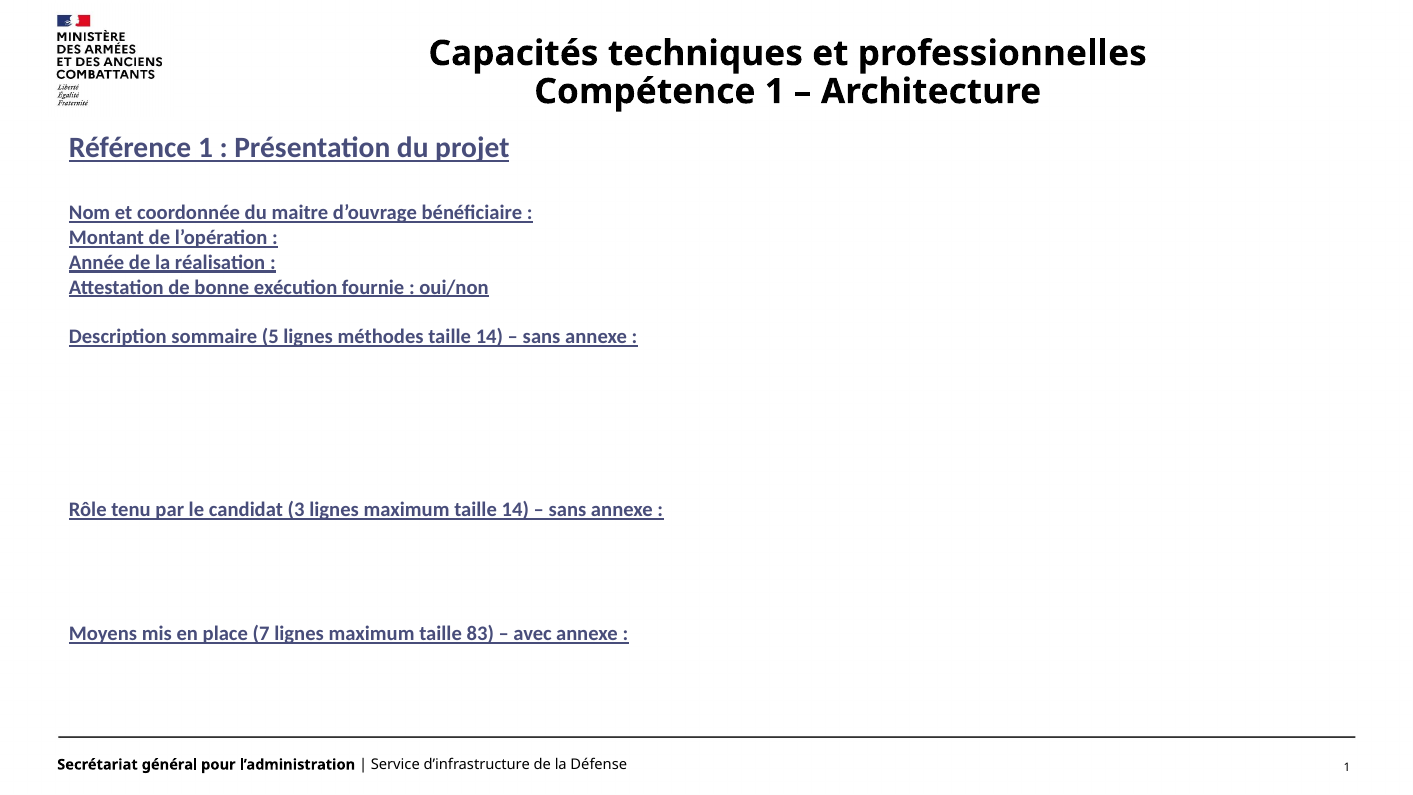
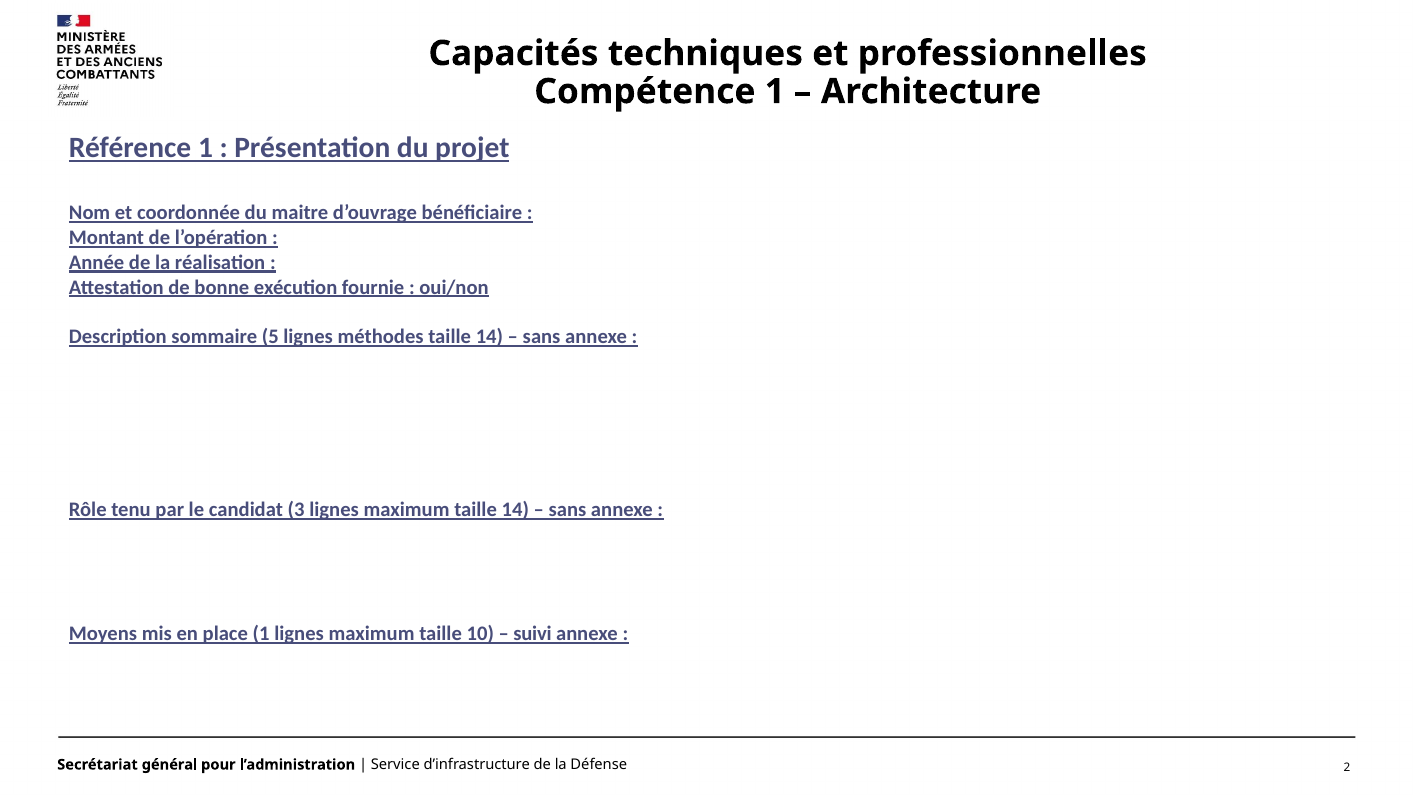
place 7: 7 -> 1 (261, 634)
83: 83 -> 10 (480, 634)
avec: avec -> suivi (533, 634)
1: 1 -> 2 (1347, 767)
